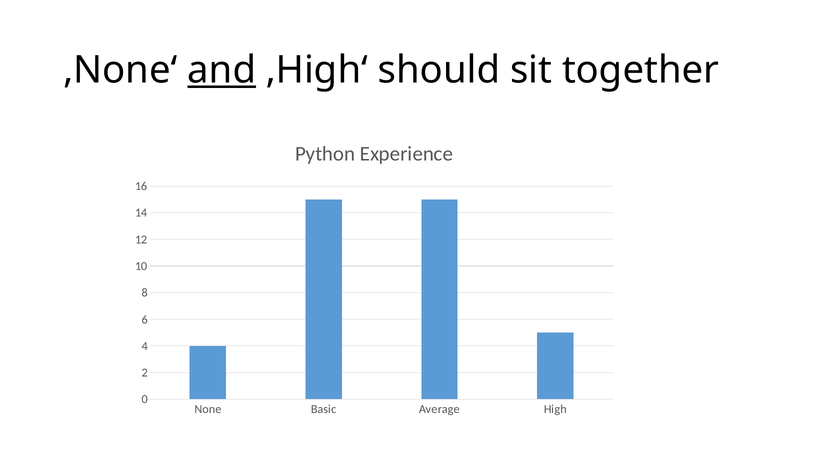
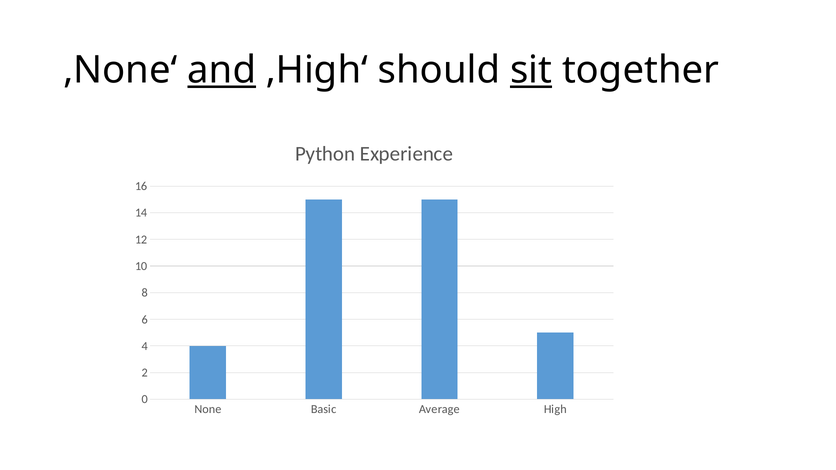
sit underline: none -> present (531, 70)
